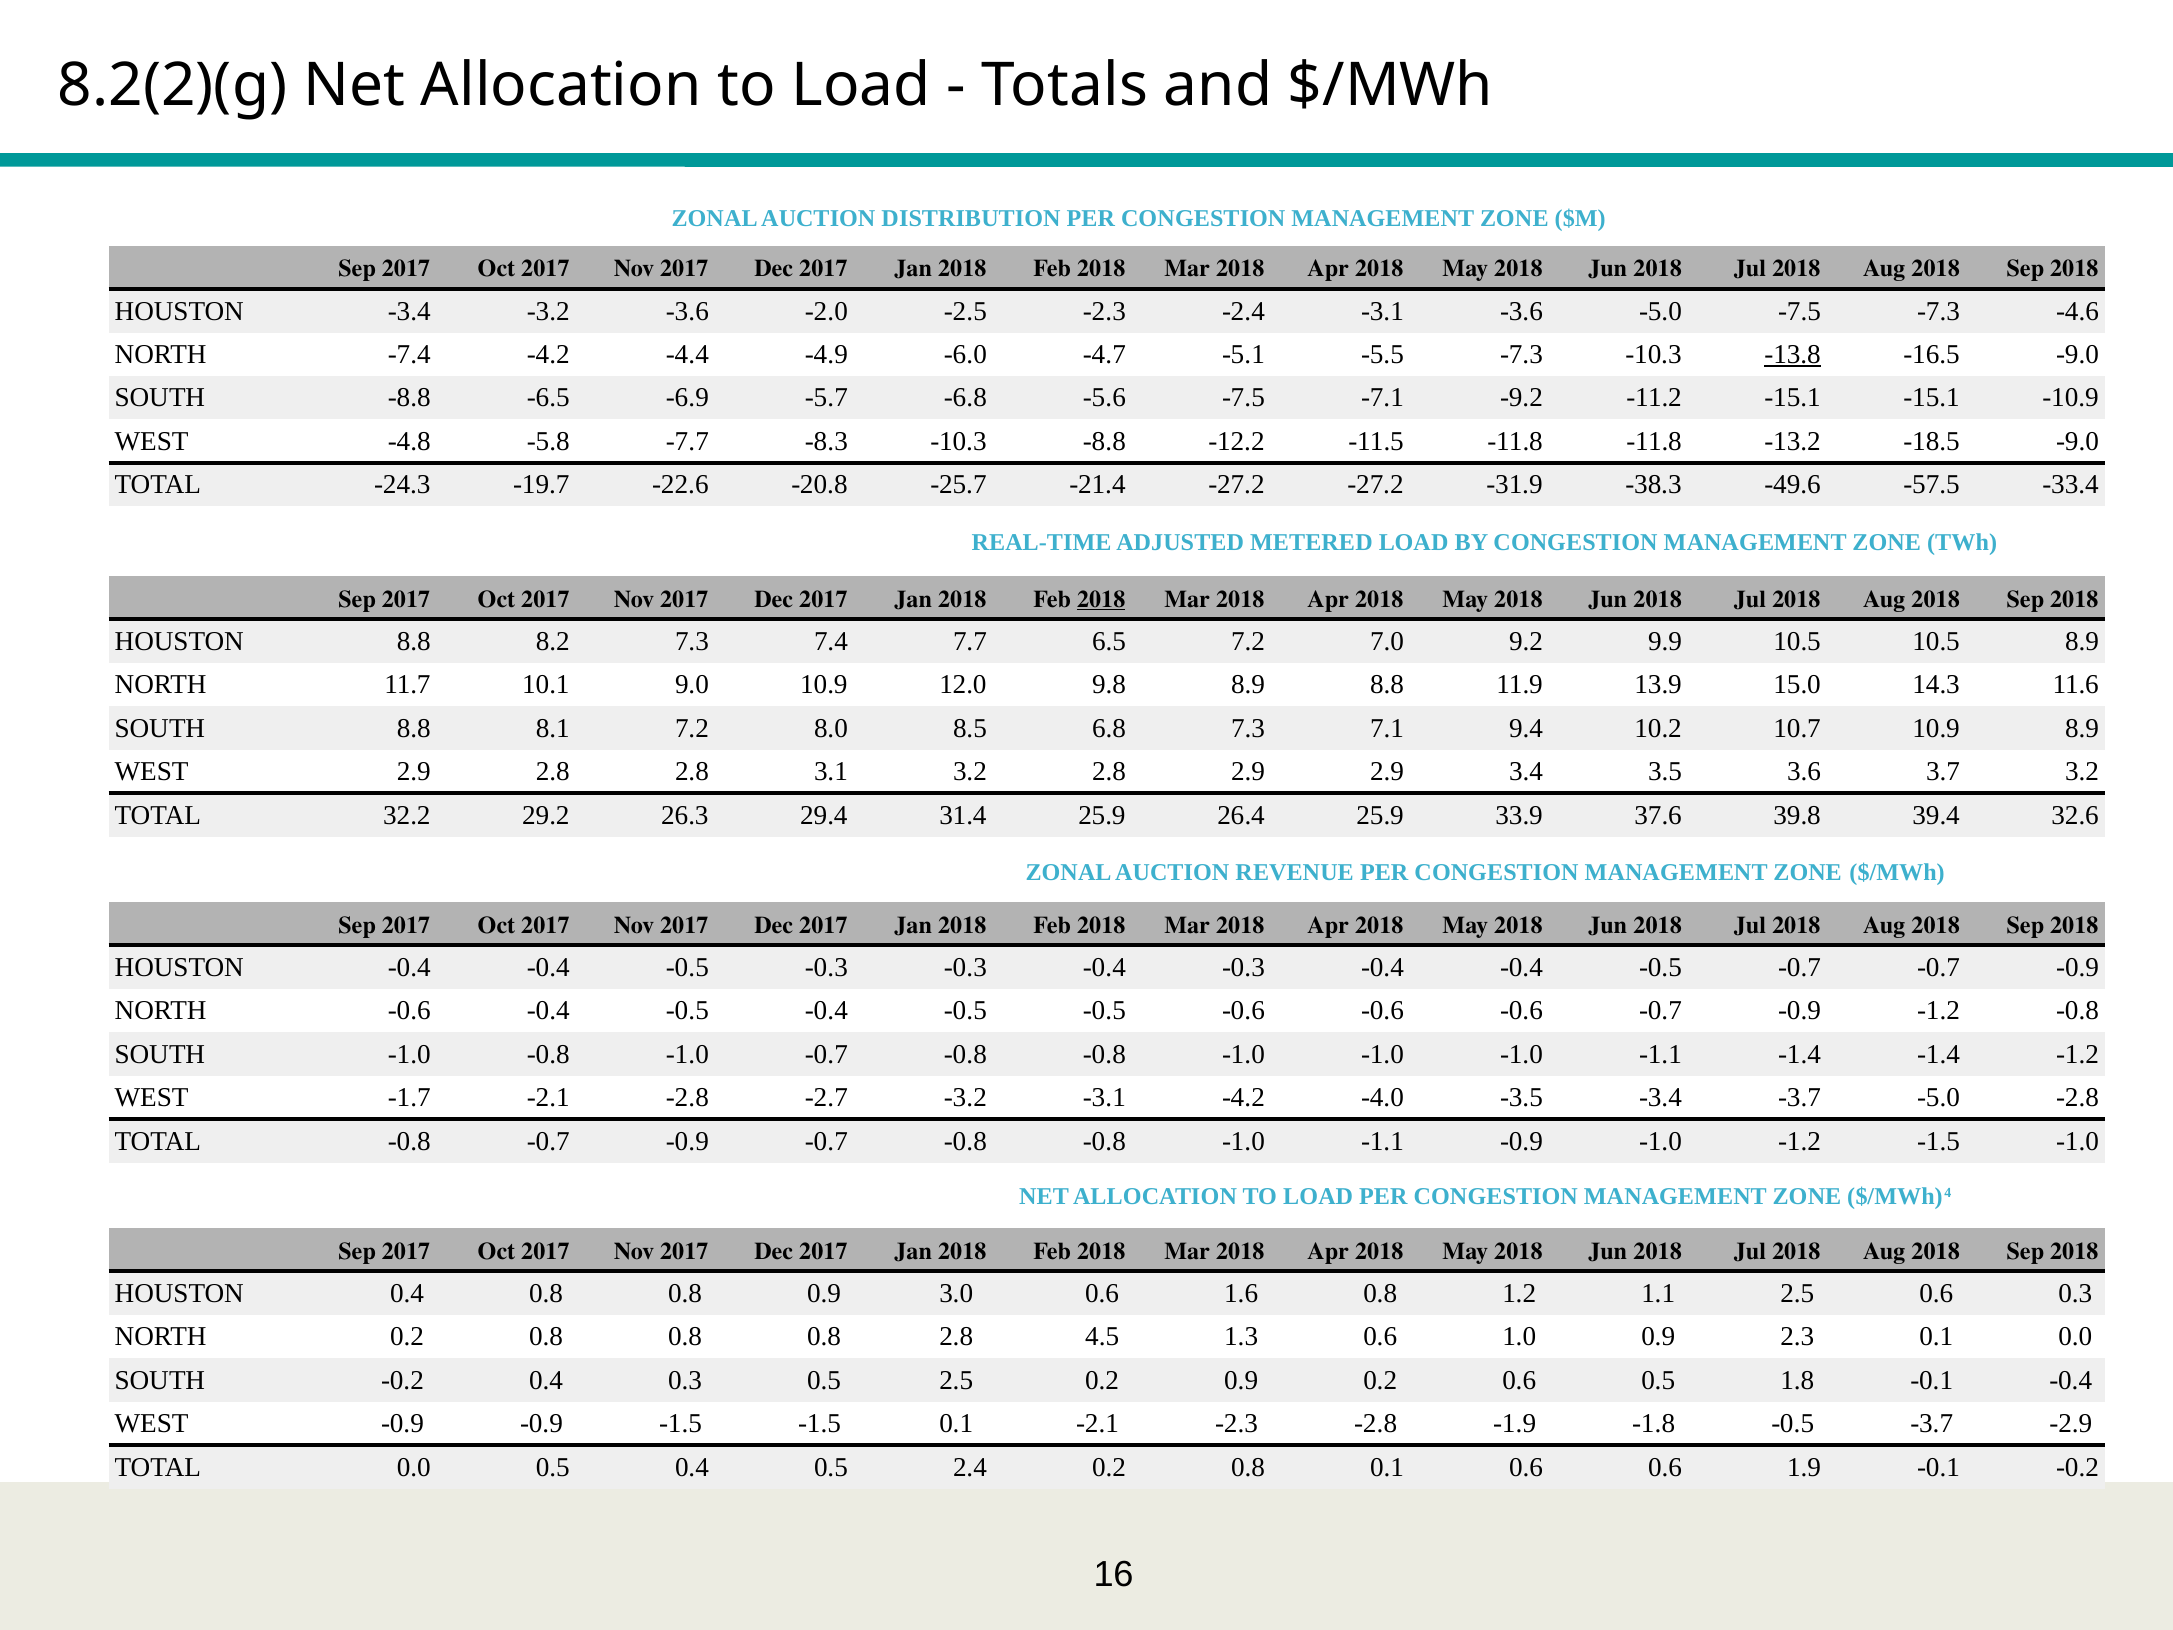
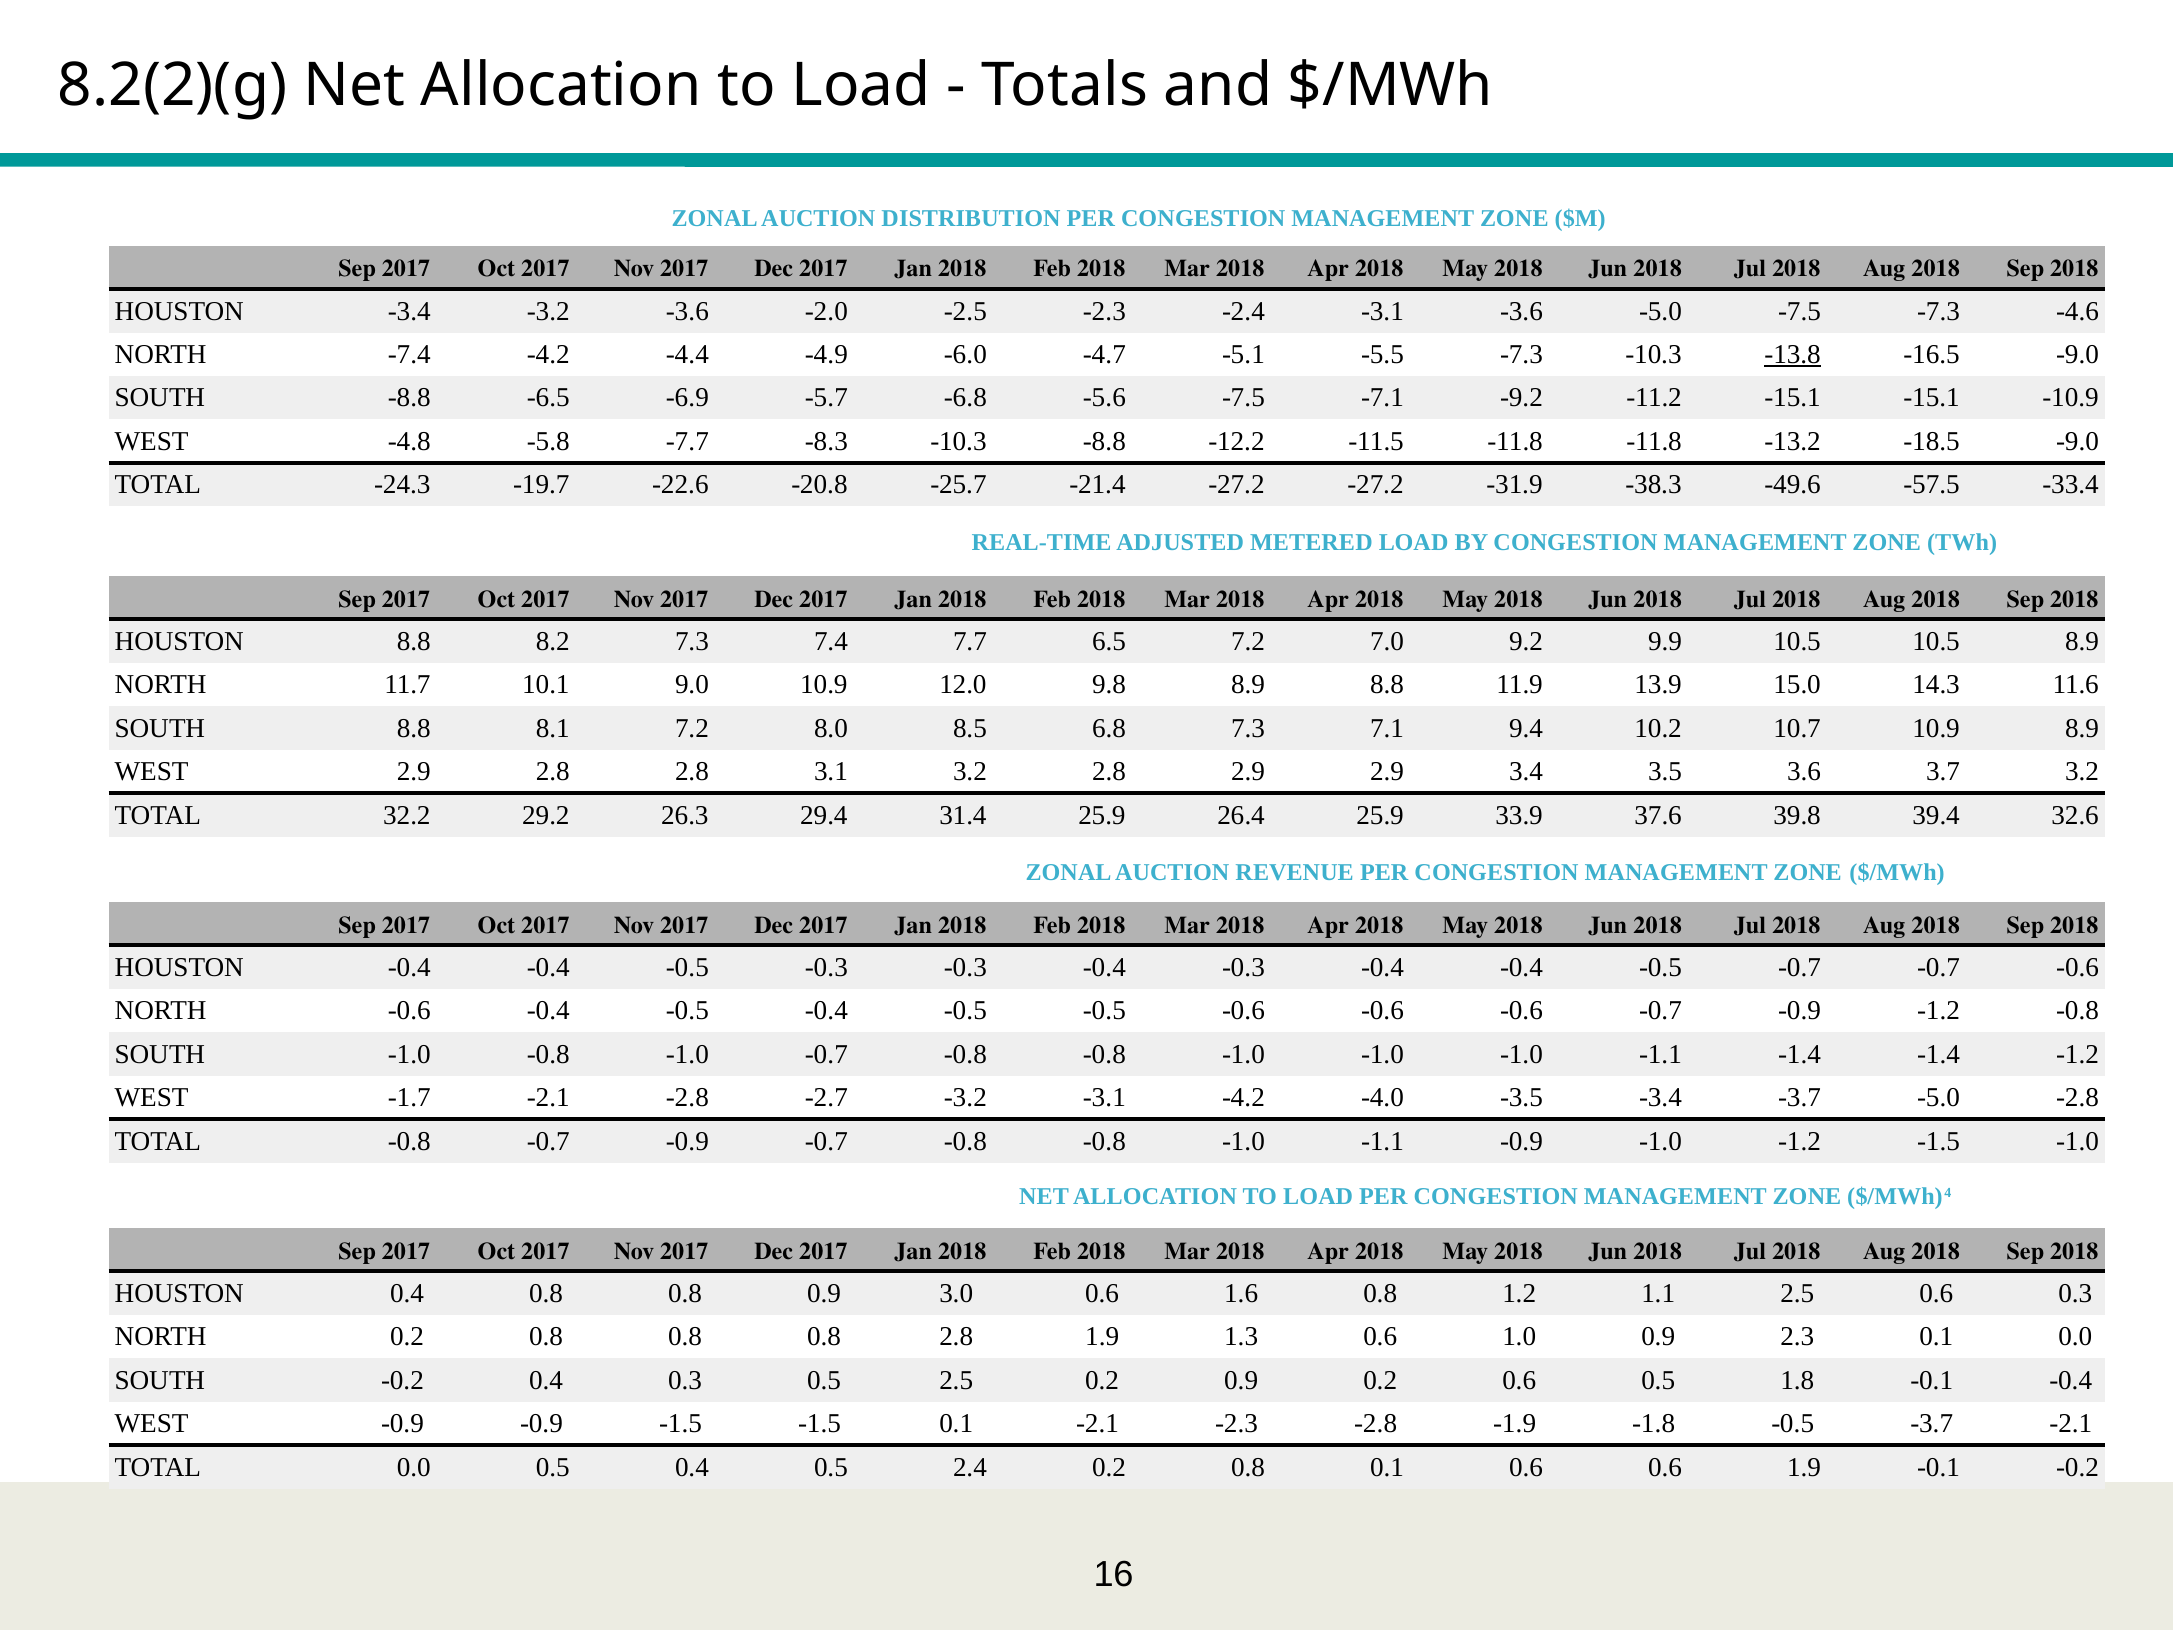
2018 underline: present -> none (1101, 599)
-0.7 -0.7 -0.9: -0.9 -> -0.6 (2078, 967)
2.8 4.5: 4.5 -> 1.9 (1102, 1337)
-3.7 -2.9: -2.9 -> -2.1 (2071, 1424)
